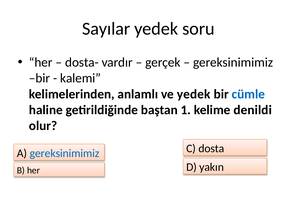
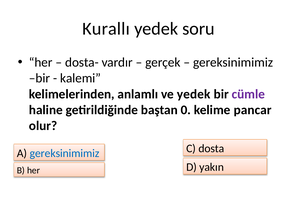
Sayılar: Sayılar -> Kurallı (106, 29)
cümle colour: blue -> purple (248, 94)
1: 1 -> 0 (186, 110)
denildi: denildi -> pancar (253, 110)
